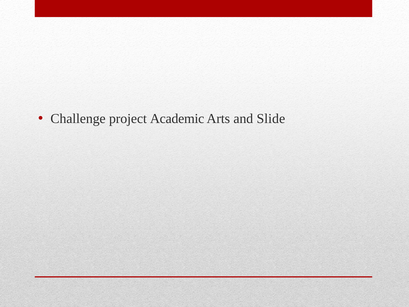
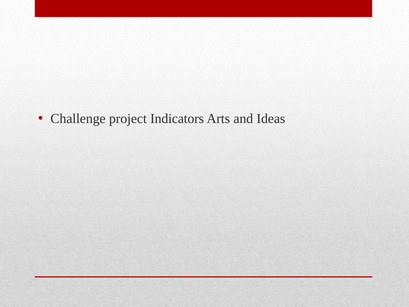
Academic: Academic -> Indicators (177, 119)
Slide: Slide -> Ideas (271, 119)
